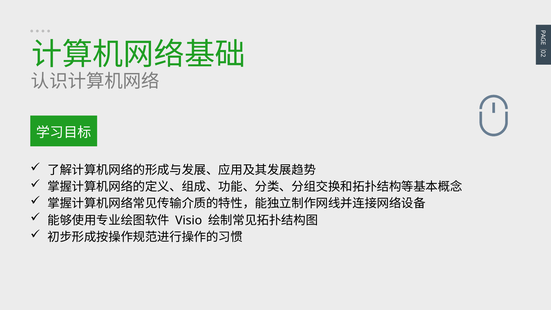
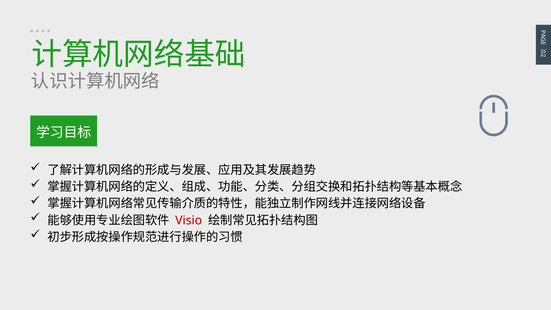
Visio colour: black -> red (189, 220)
